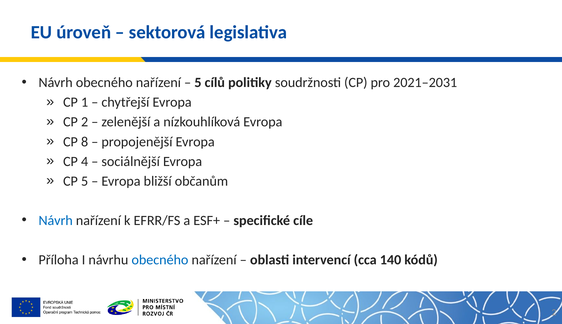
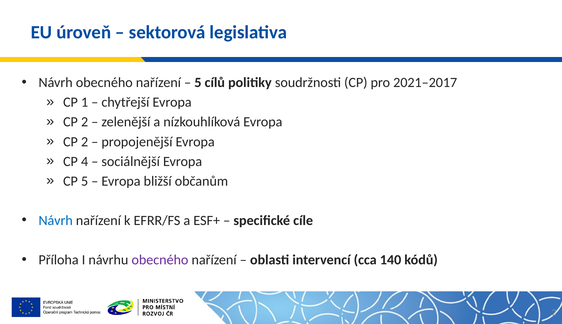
2021–2031: 2021–2031 -> 2021–2017 (425, 83)
8: 8 -> 2 (85, 142)
obecného colour: blue -> purple (160, 260)
